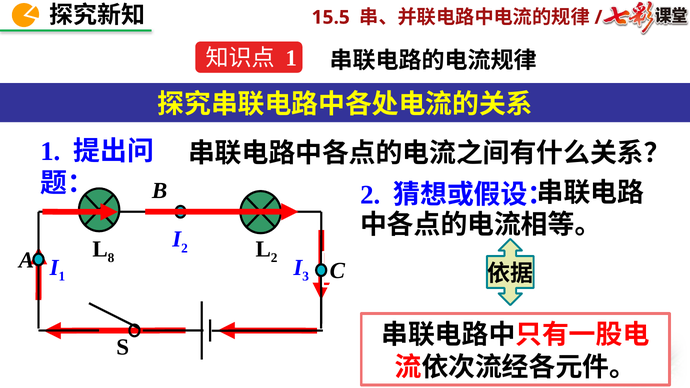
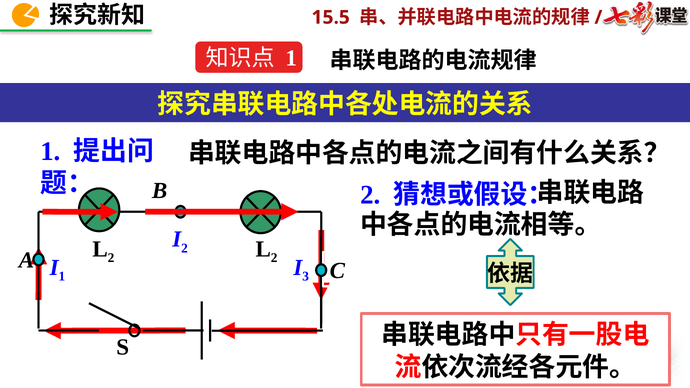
8: 8 -> 2 (111, 258)
